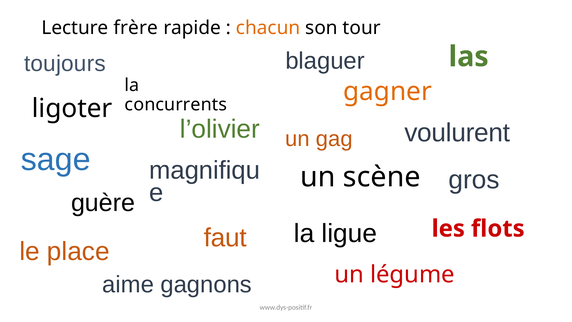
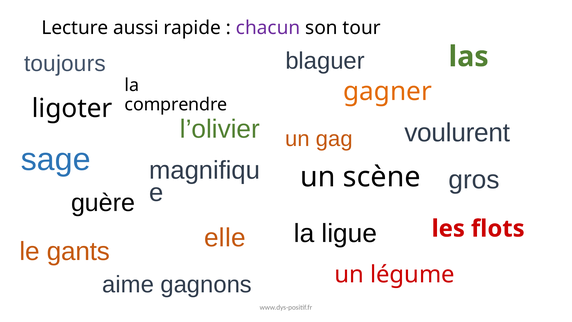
frère: frère -> aussi (136, 28)
chacun colour: orange -> purple (268, 28)
concurrents: concurrents -> comprendre (176, 104)
faut: faut -> elle (225, 238)
place: place -> gants (78, 251)
